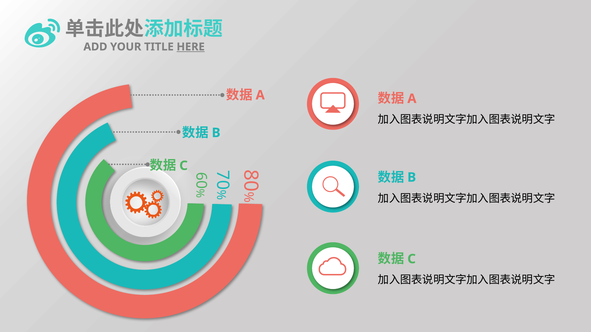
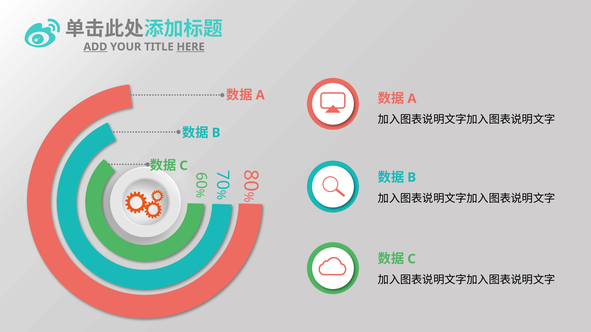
ADD underline: none -> present (95, 47)
